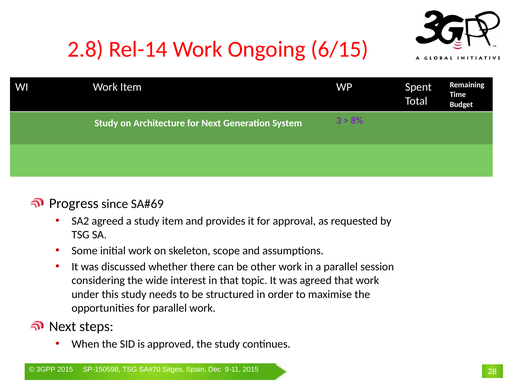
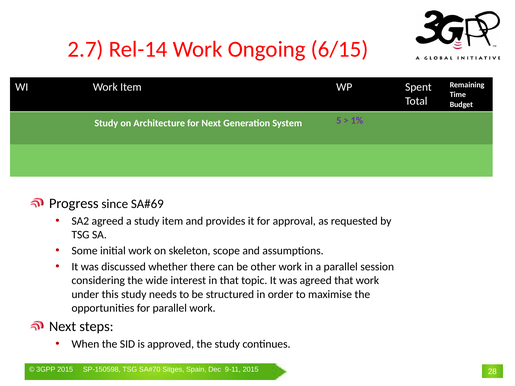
2.8: 2.8 -> 2.7 (86, 49)
3: 3 -> 5 (339, 121)
8%: 8% -> 1% (357, 121)
